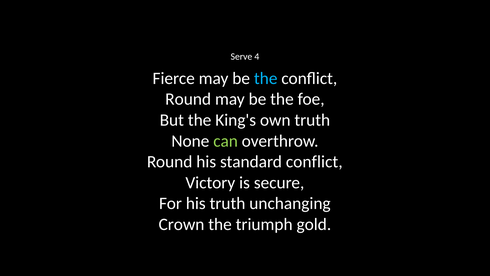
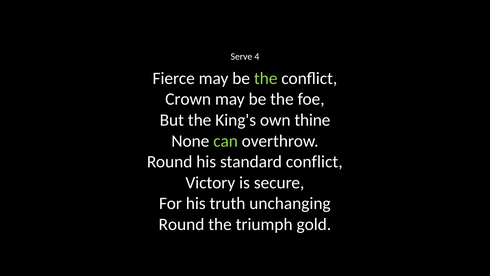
the colour: light blue -> light green (266, 78)
Round: Round -> Crown (188, 99)
own truth: truth -> thine (312, 120)
Crown: Crown -> Round (181, 224)
